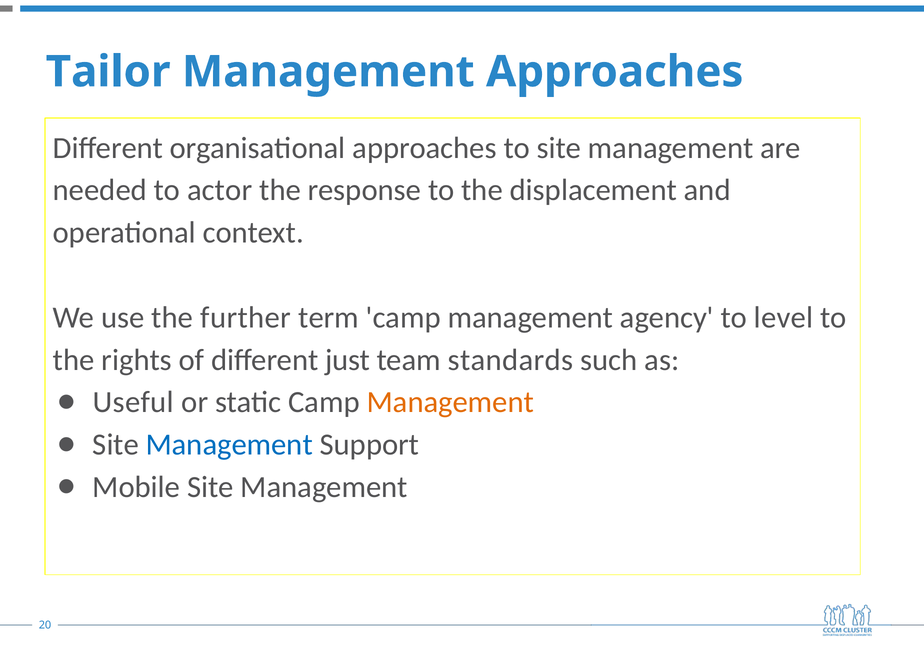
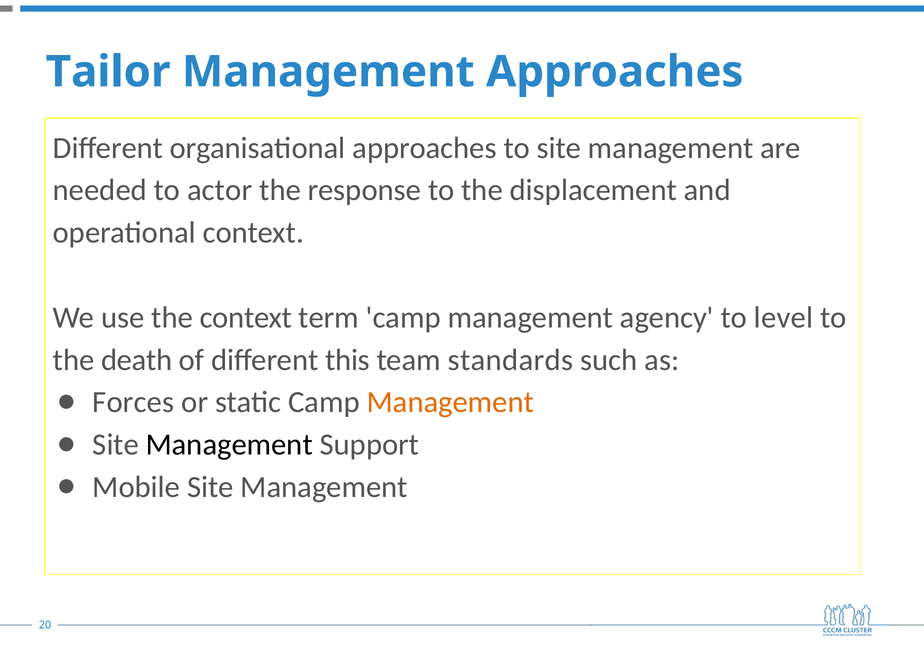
the further: further -> context (246, 318)
rights: rights -> death (137, 360)
just: just -> this (348, 360)
Useful: Useful -> Forces (133, 402)
Management colour: blue -> black (229, 445)
